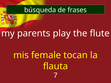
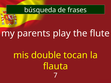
female: female -> double (46, 55)
